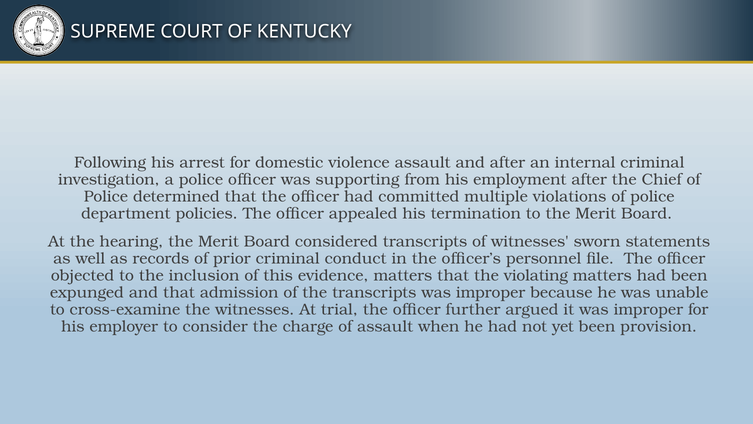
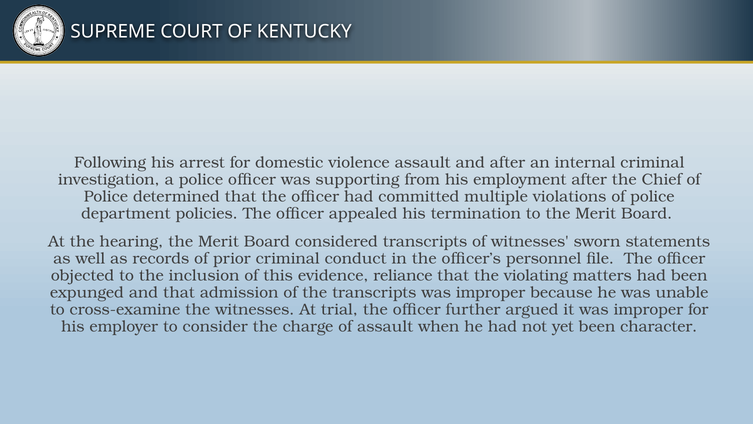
evidence matters: matters -> reliance (403, 275)
provision: provision -> character (659, 326)
